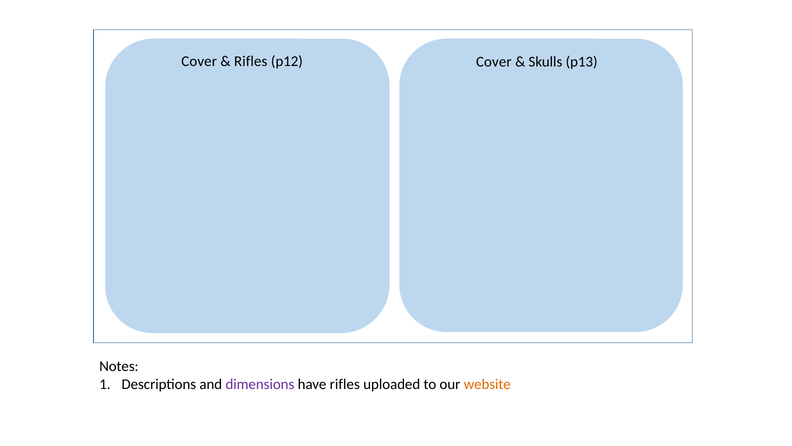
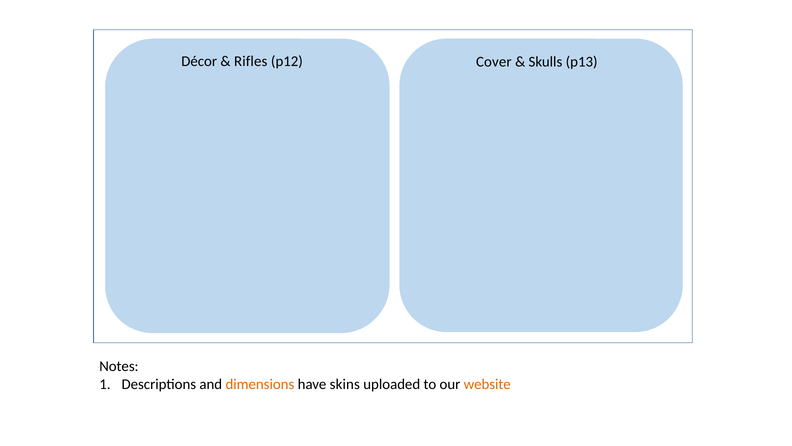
Cover: Cover -> Décor (199, 61)
dimensions colour: purple -> orange (260, 384)
have rifles: rifles -> skins (345, 384)
